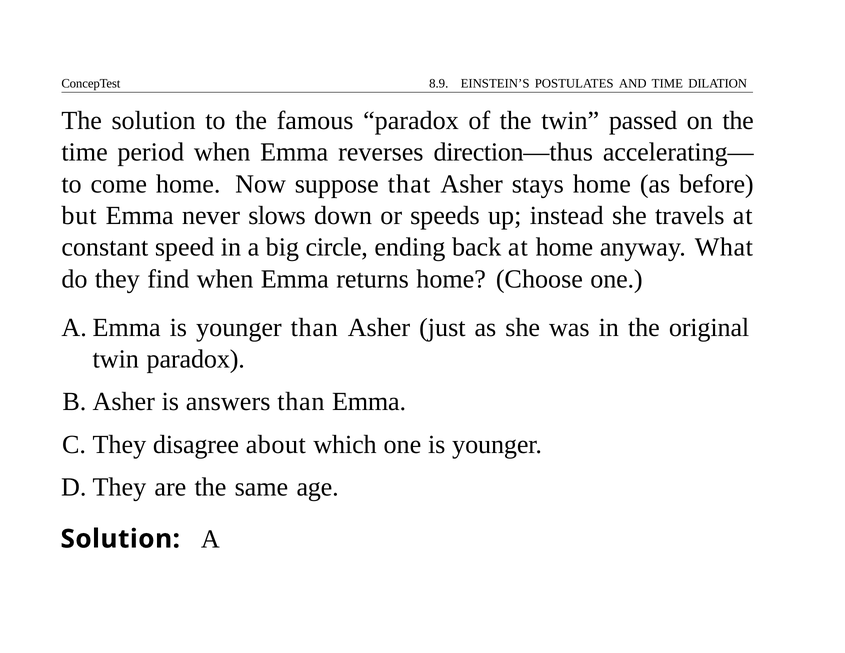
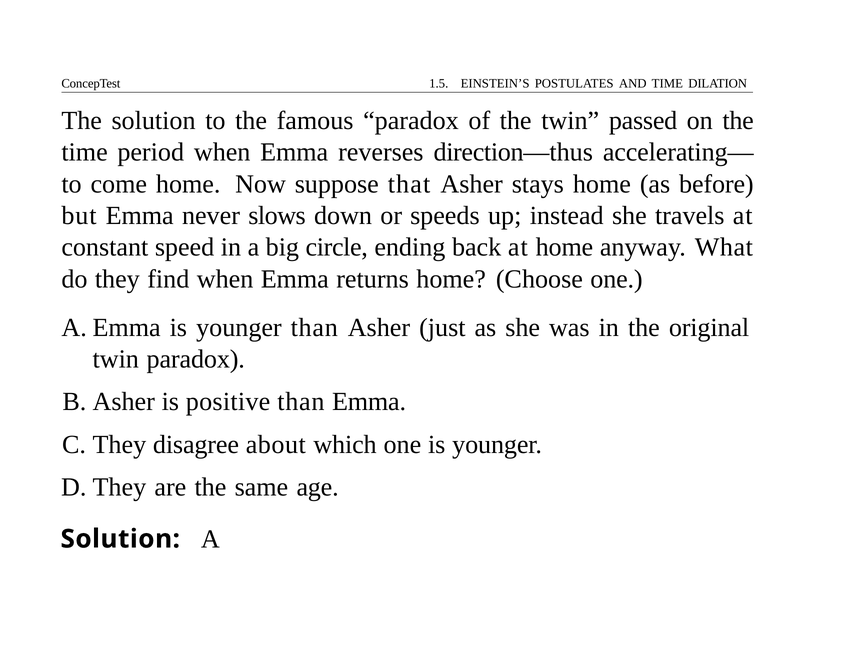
8.9: 8.9 -> 1.5 (439, 83)
answers: answers -> positive (228, 402)
